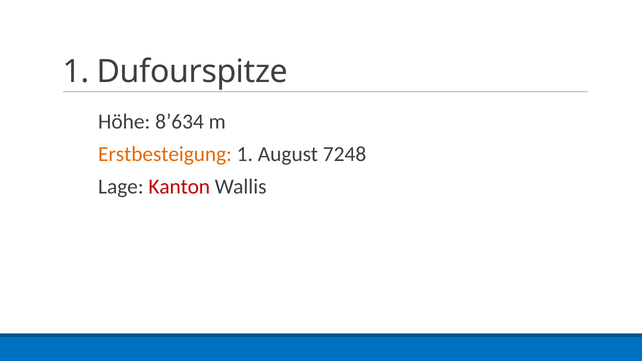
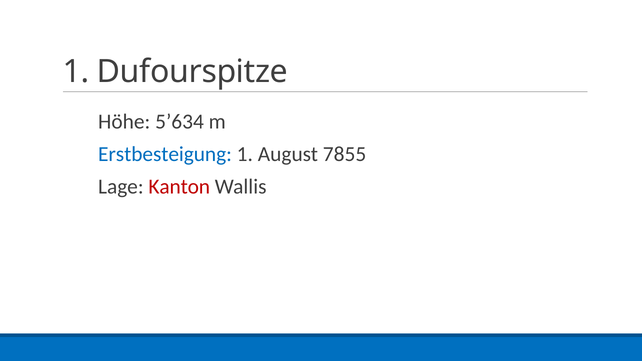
8’634: 8’634 -> 5’634 (180, 122)
Erstbesteigung colour: orange -> blue (165, 154)
7248: 7248 -> 7855 (345, 154)
